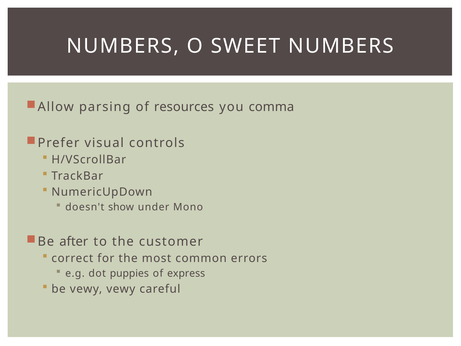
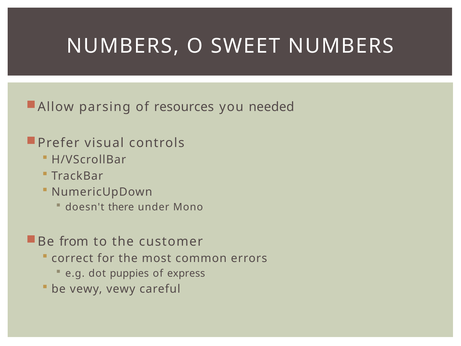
comma: comma -> needed (271, 107)
show: show -> there (121, 207)
after: after -> from (74, 241)
